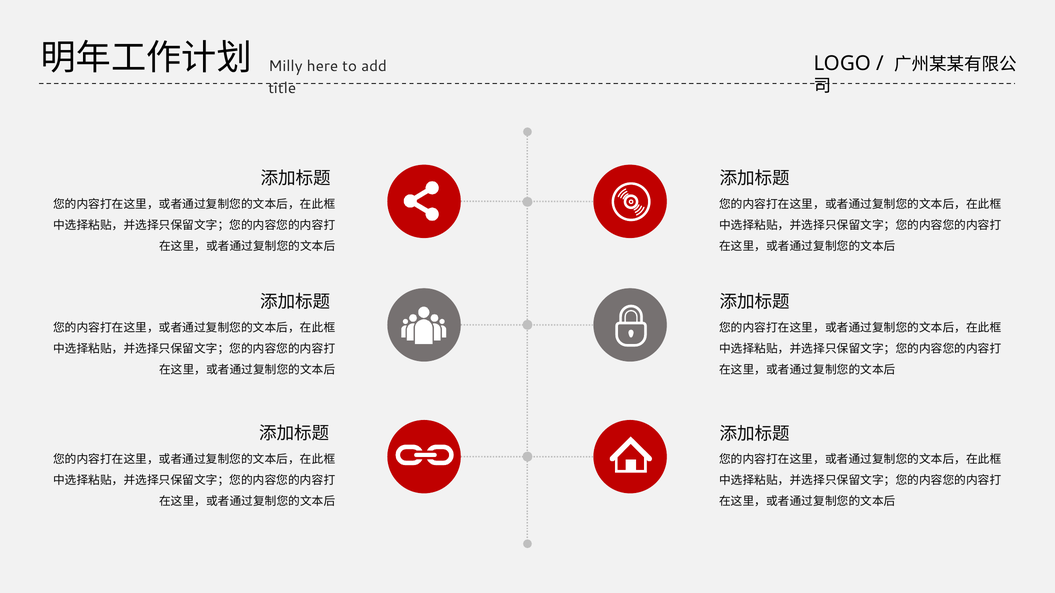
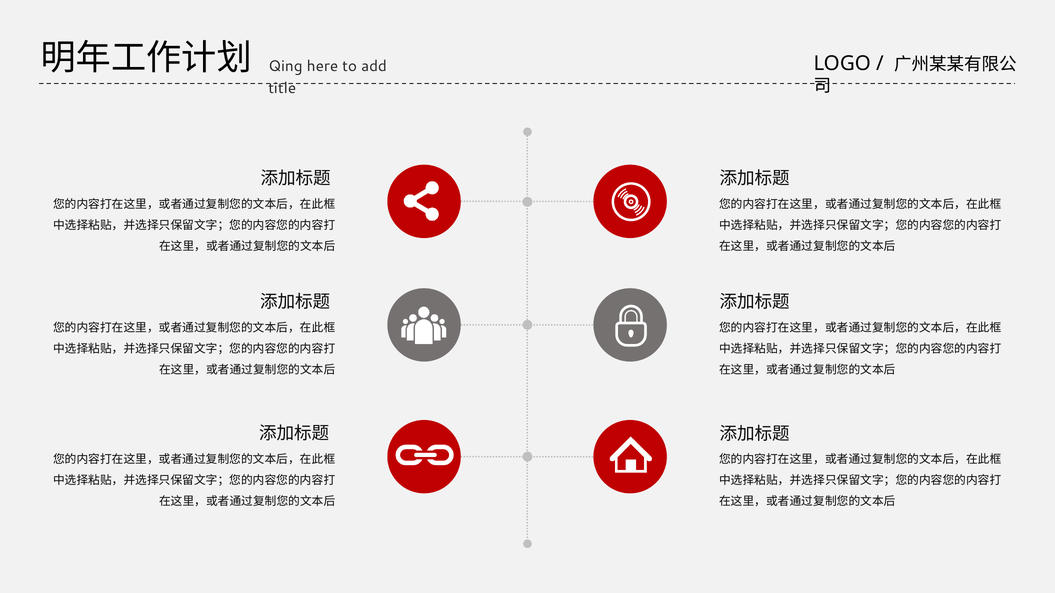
Milly: Milly -> Qing (285, 66)
